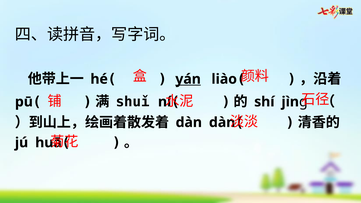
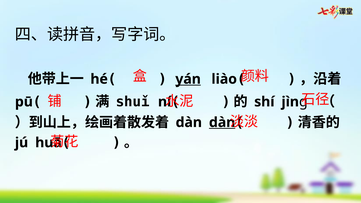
dàn underline: none -> present (222, 122)
